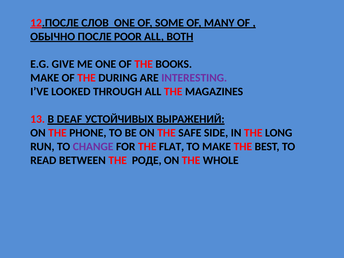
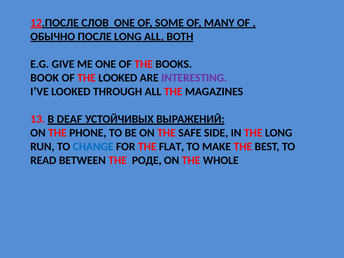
ПОСЛЕ POOR: POOR -> LONG (128, 37)
MAKE: MAKE -> BOOK (45, 78)
THE DURING: DURING -> LOOKED (118, 78)
CHANGE colour: purple -> blue (93, 147)
